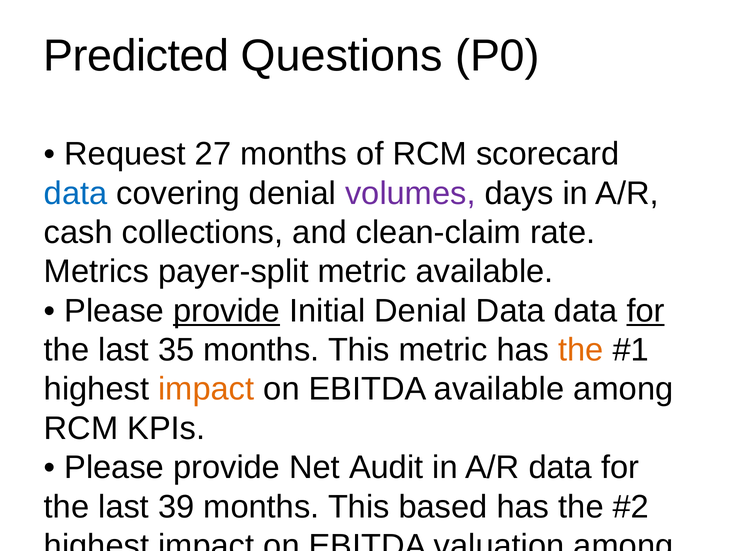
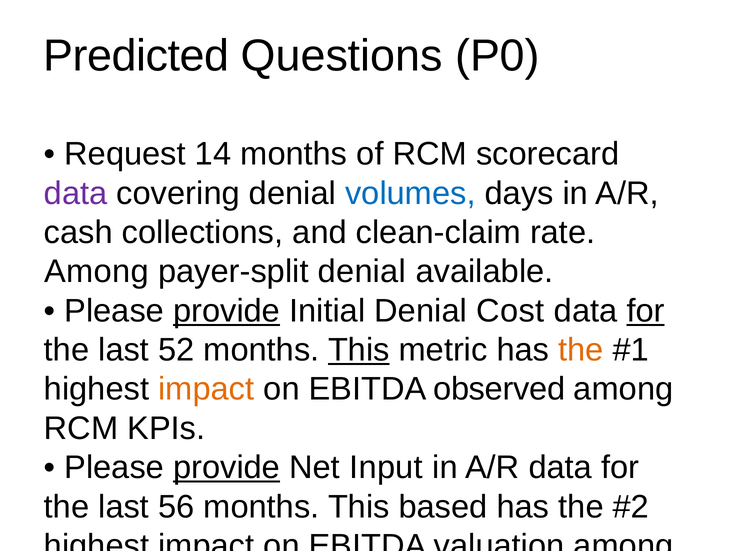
27: 27 -> 14 (213, 154)
data colour: blue -> purple (76, 193)
volumes colour: purple -> blue (410, 193)
Metrics: Metrics -> Among (96, 271)
payer-split metric: metric -> denial (362, 271)
Denial Data: Data -> Cost (510, 311)
35: 35 -> 52 (176, 350)
This underline: none -> present (359, 350)
EBITDA available: available -> observed (499, 389)
provide underline: none -> present (227, 467)
Audit: Audit -> Input (386, 467)
39: 39 -> 56 (176, 506)
